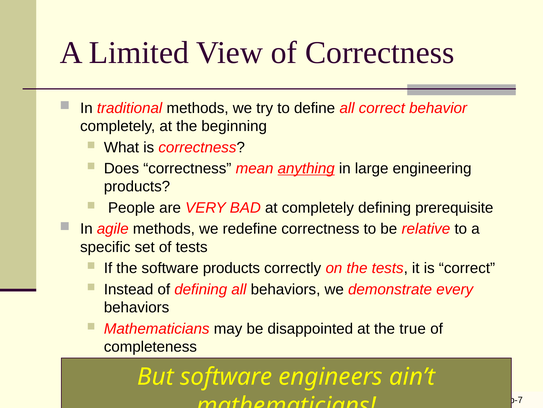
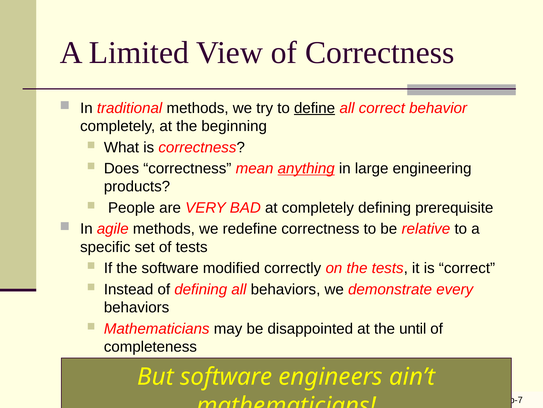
define underline: none -> present (315, 108)
software products: products -> modified (231, 268)
true: true -> until (413, 328)
